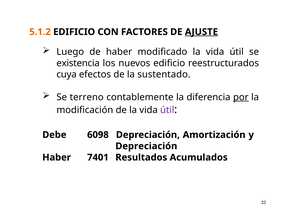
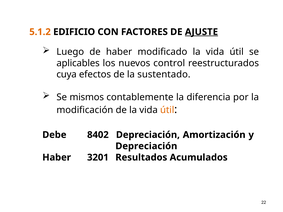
existencia: existencia -> aplicables (78, 63)
nuevos edificio: edificio -> control (169, 63)
terreno: terreno -> mismos (87, 97)
por underline: present -> none (241, 97)
útil colour: purple -> orange (167, 110)
6098: 6098 -> 8402 (98, 135)
7401: 7401 -> 3201 (98, 158)
